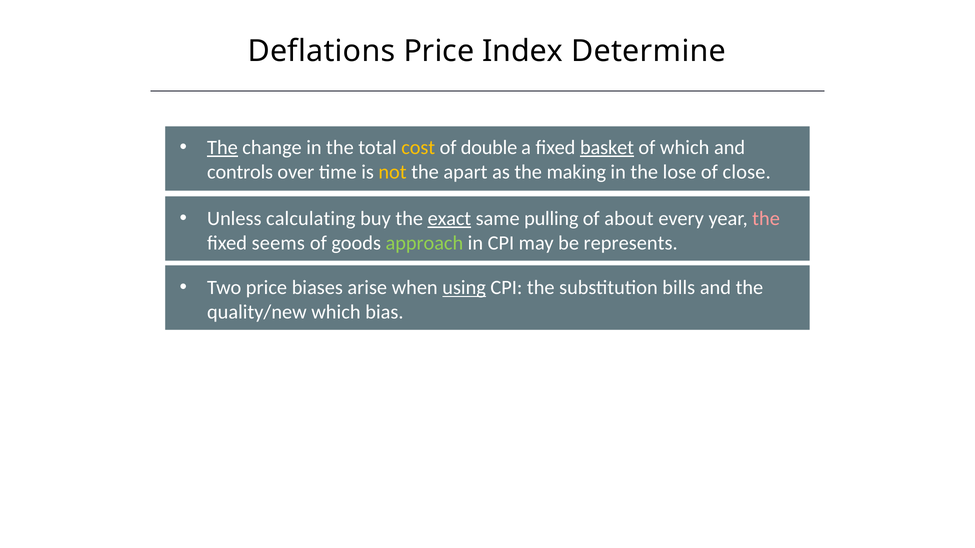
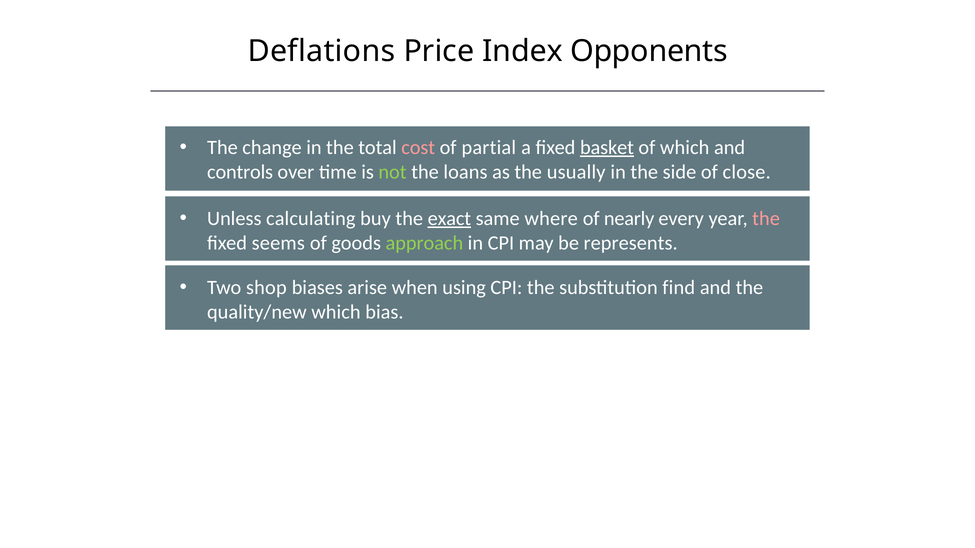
Determine: Determine -> Opponents (649, 51)
The underline: present -> none (222, 148)
cost colour: yellow -> pink (418, 148)
double: double -> partial (489, 148)
not colour: yellow -> light green (393, 172)
apart: apart -> loans (465, 172)
making: making -> usually (576, 172)
lose: lose -> side (680, 172)
pulling: pulling -> where (551, 219)
about: about -> nearly (629, 219)
Two price: price -> shop (266, 288)
using underline: present -> none (464, 288)
bills: bills -> find (679, 288)
